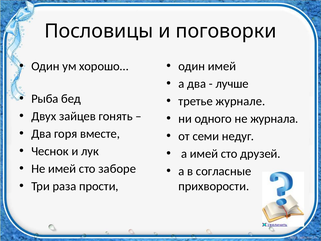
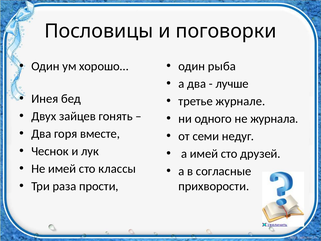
один имей: имей -> рыба (222, 66)
Рыба: Рыба -> Инея (45, 99)
заборе: заборе -> классы (117, 169)
